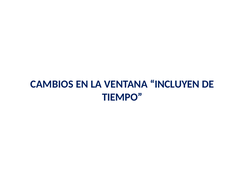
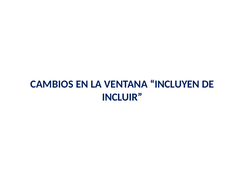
TIEMPO: TIEMPO -> INCLUIR (122, 97)
